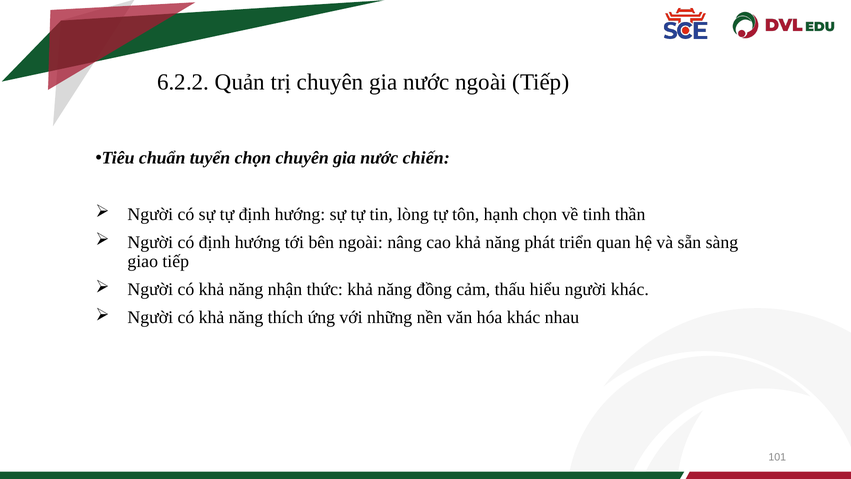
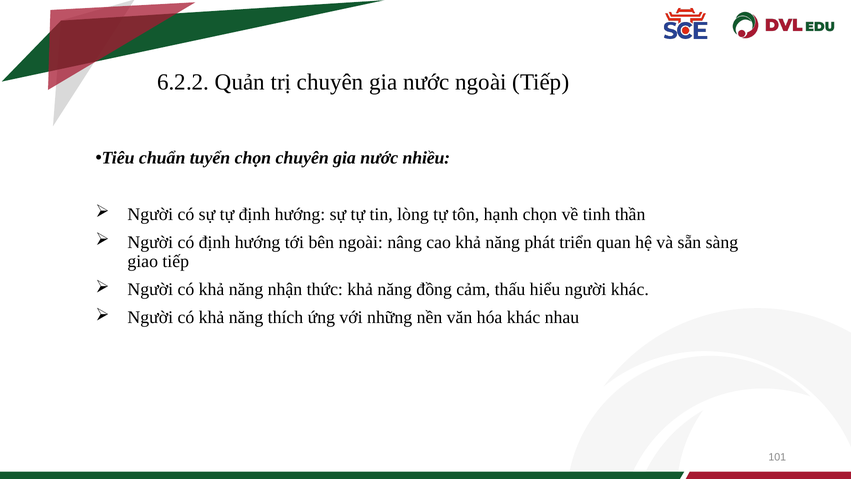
chiến: chiến -> nhiều (426, 158)
